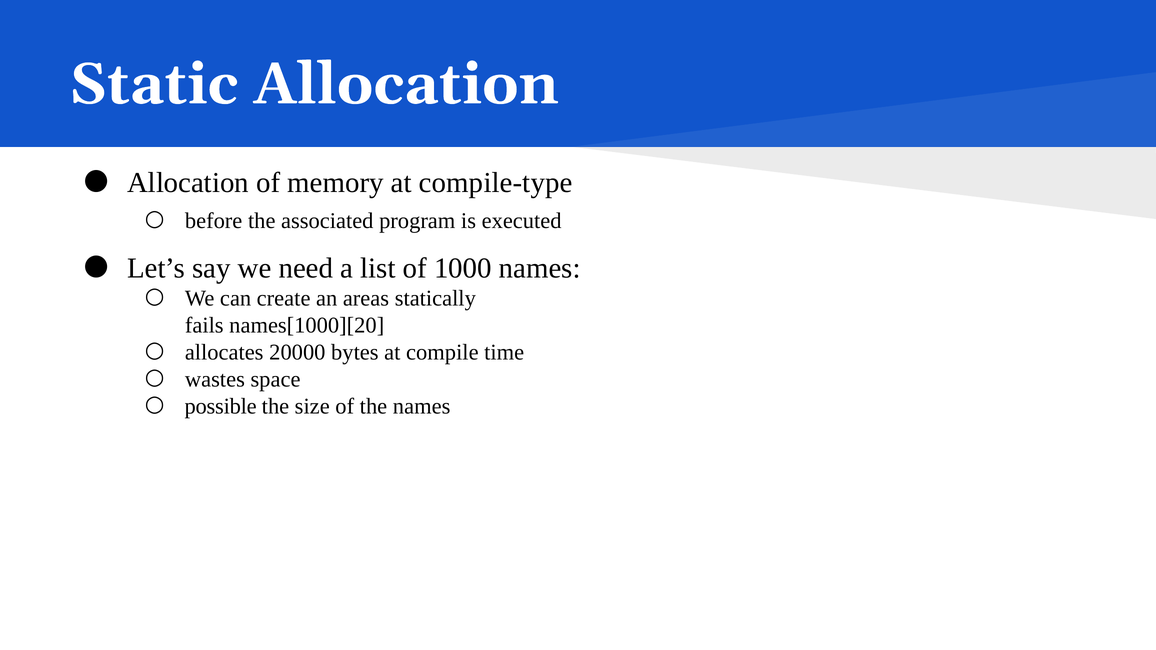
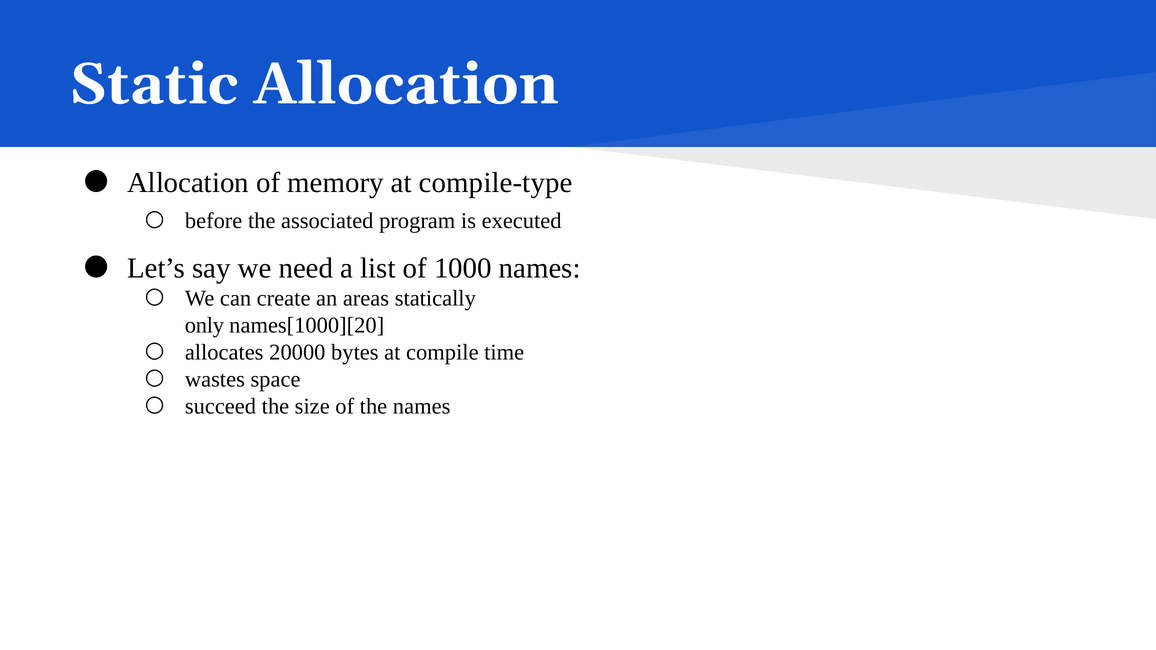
fails: fails -> only (204, 325)
possible: possible -> succeed (220, 406)
